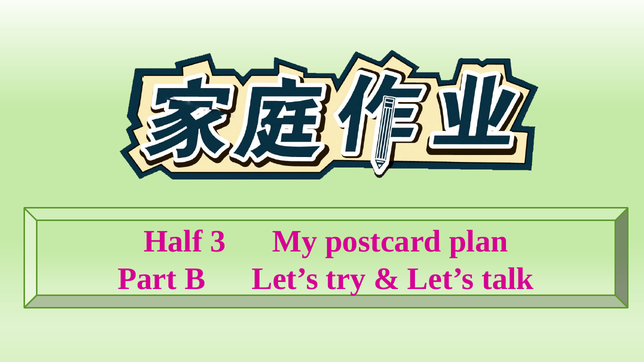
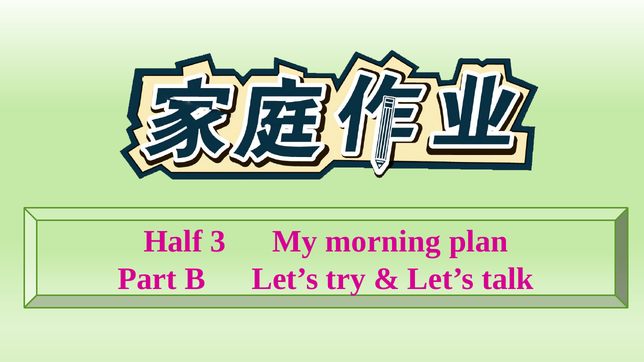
postcard: postcard -> morning (383, 241)
